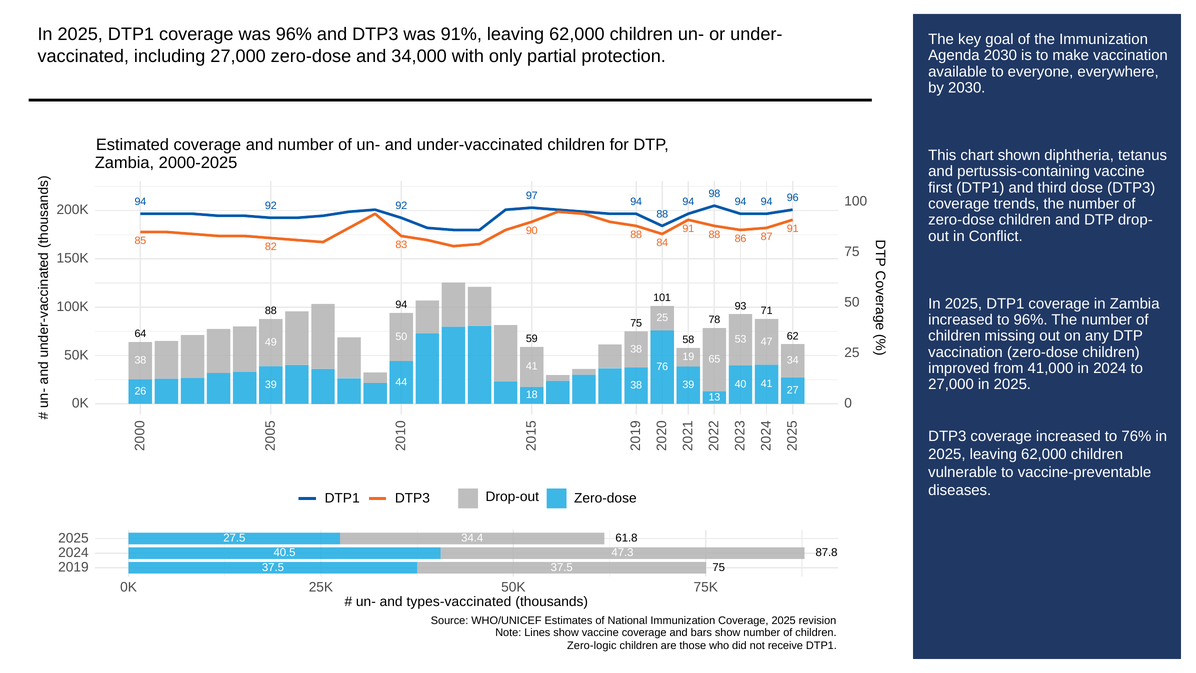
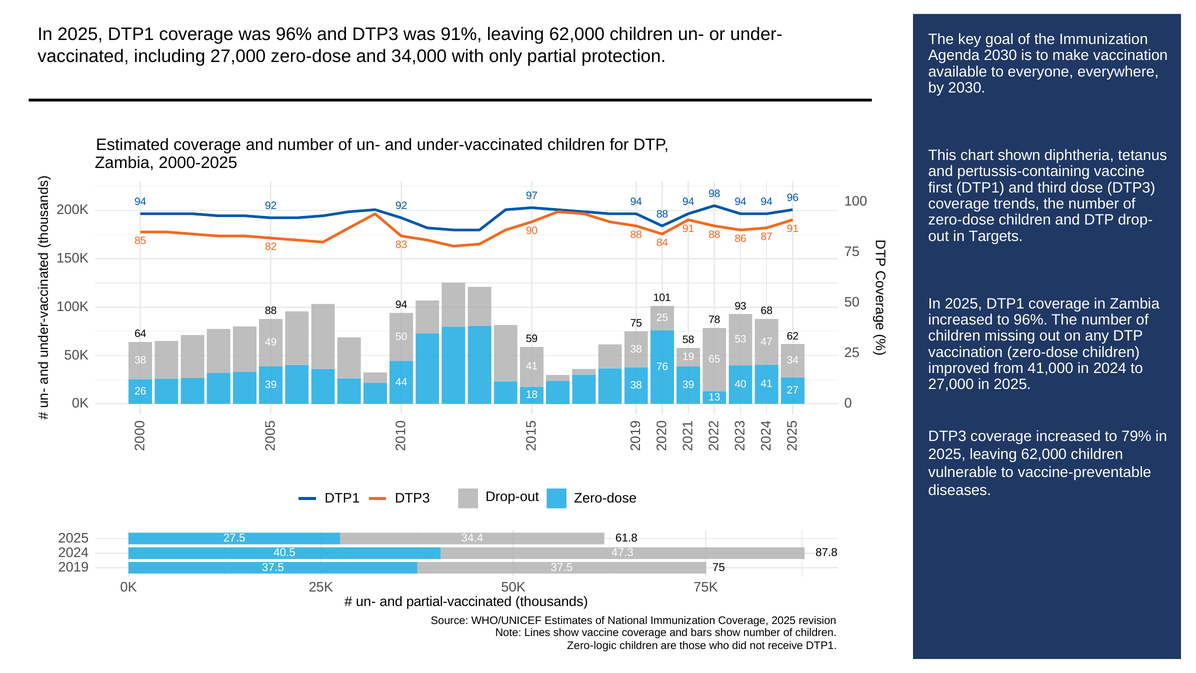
Conflict: Conflict -> Targets (996, 236)
71: 71 -> 68 (767, 311)
76%: 76% -> 79% (1136, 436)
types-vaccinated: types-vaccinated -> partial-vaccinated (459, 601)
